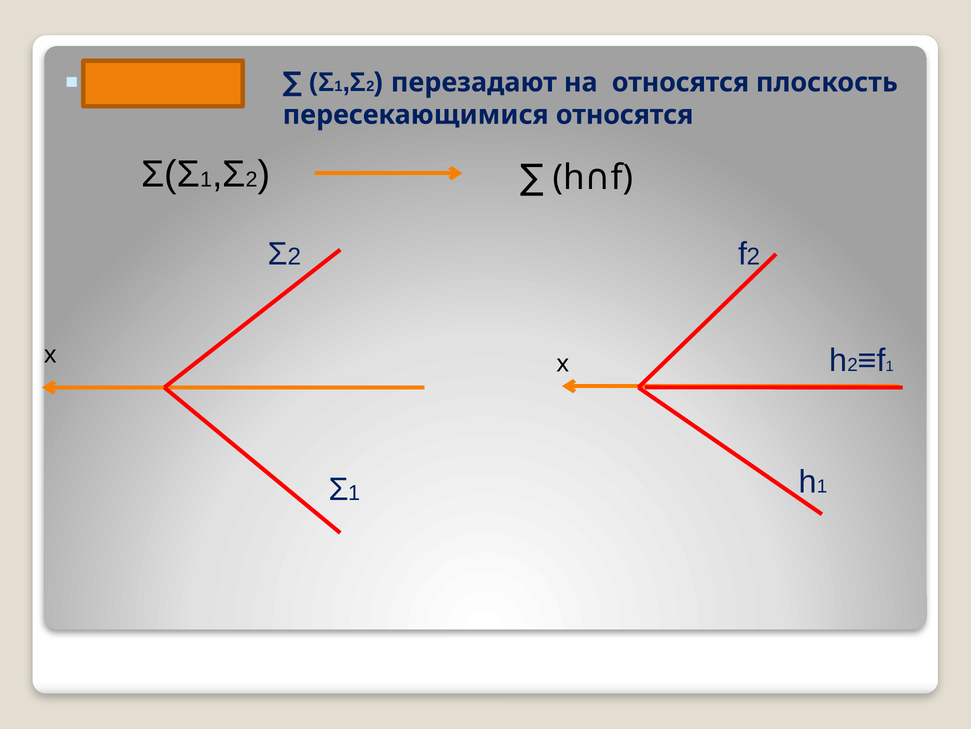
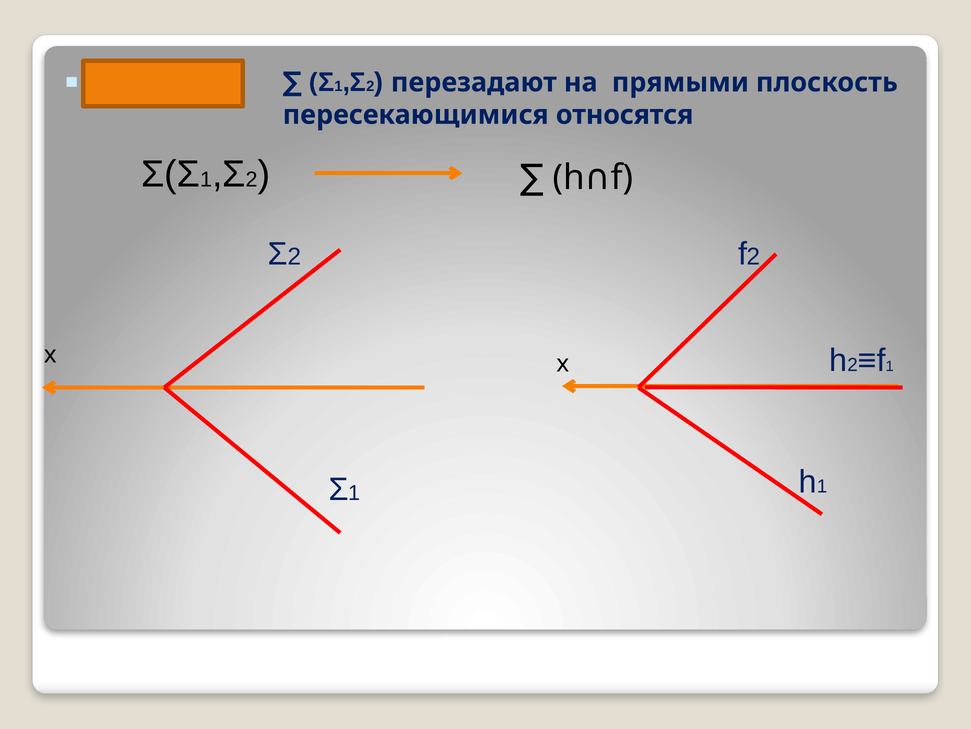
на относятся: относятся -> прямыми (680, 82)
